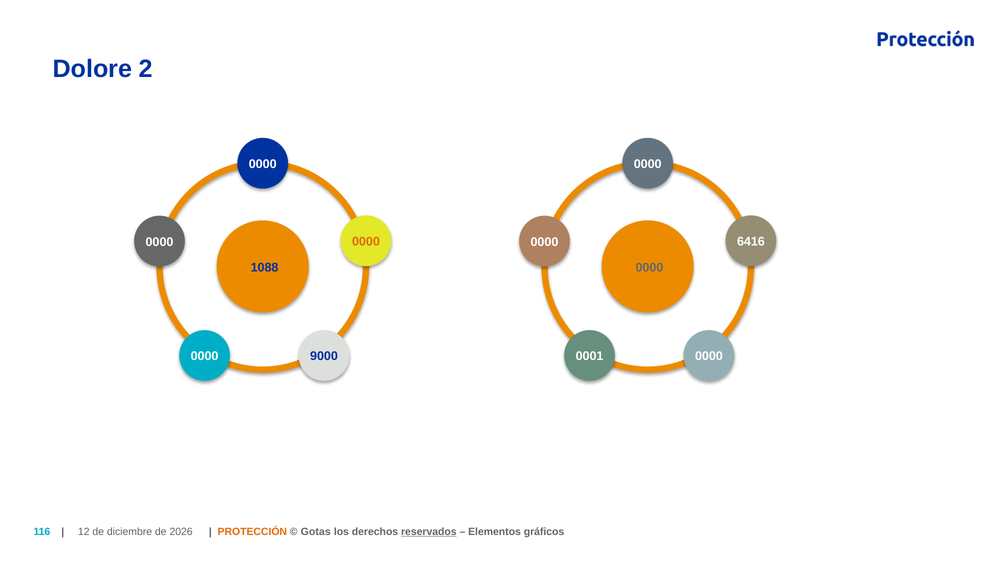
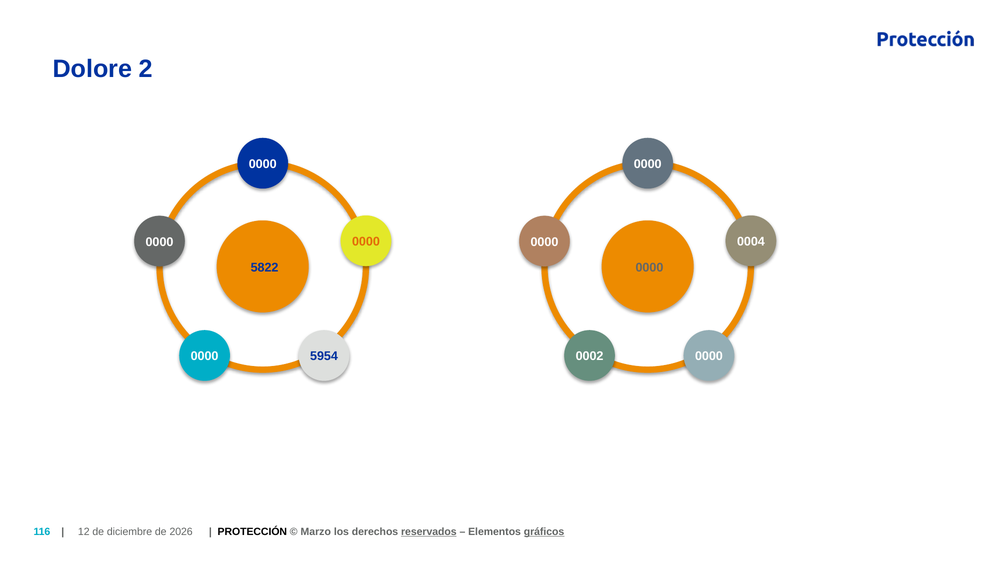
6416: 6416 -> 0004 (751, 242)
1088: 1088 -> 5822 (265, 267)
9000: 9000 -> 5954 (324, 356)
0001: 0001 -> 0002 (590, 356)
PROTECCIÓN colour: orange -> black (252, 532)
Gotas: Gotas -> Marzo (316, 532)
gráficos underline: none -> present (544, 532)
